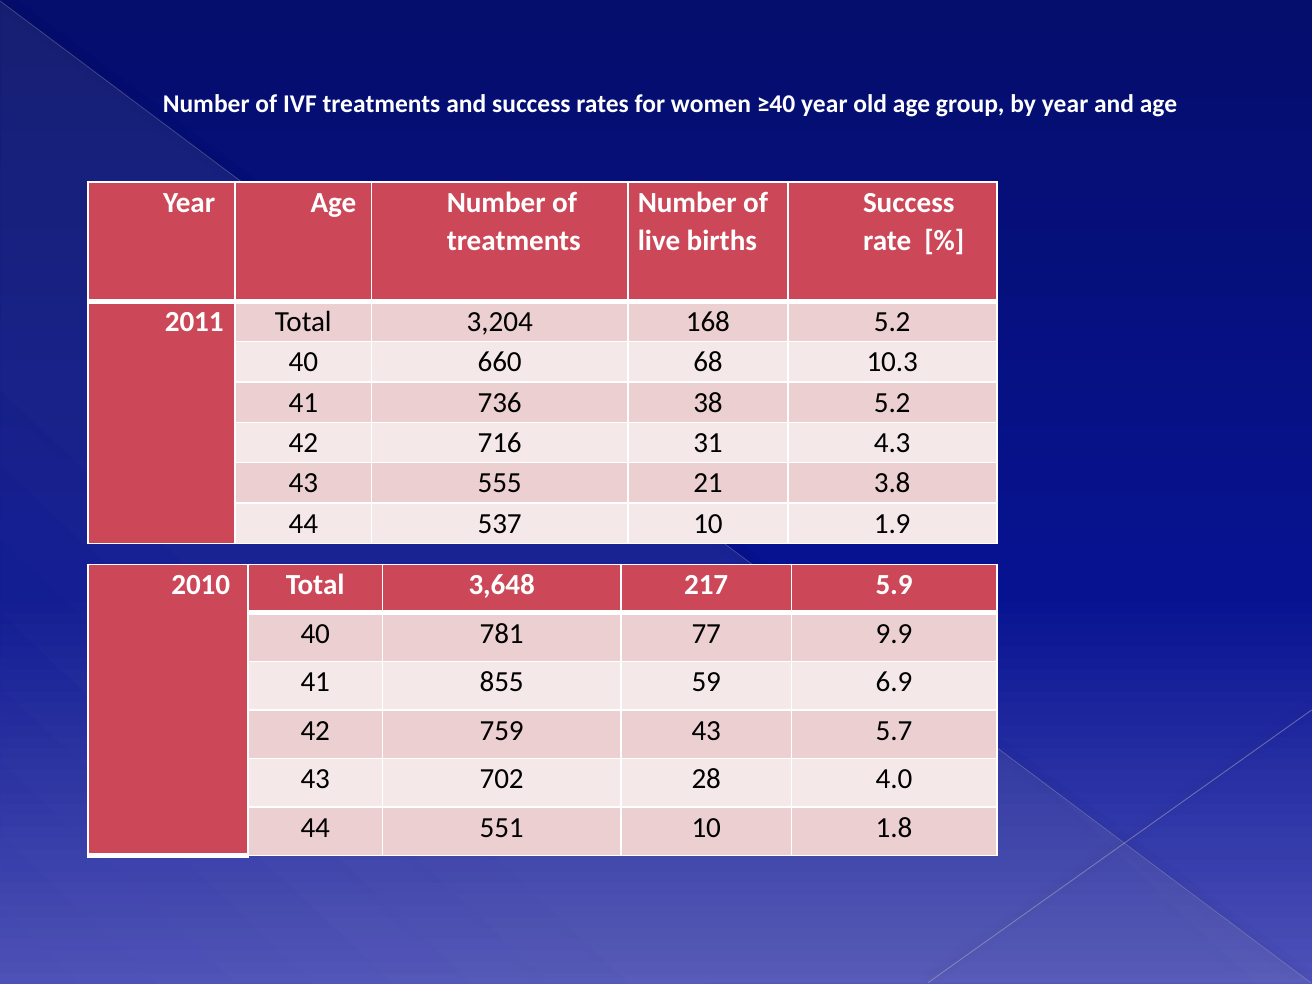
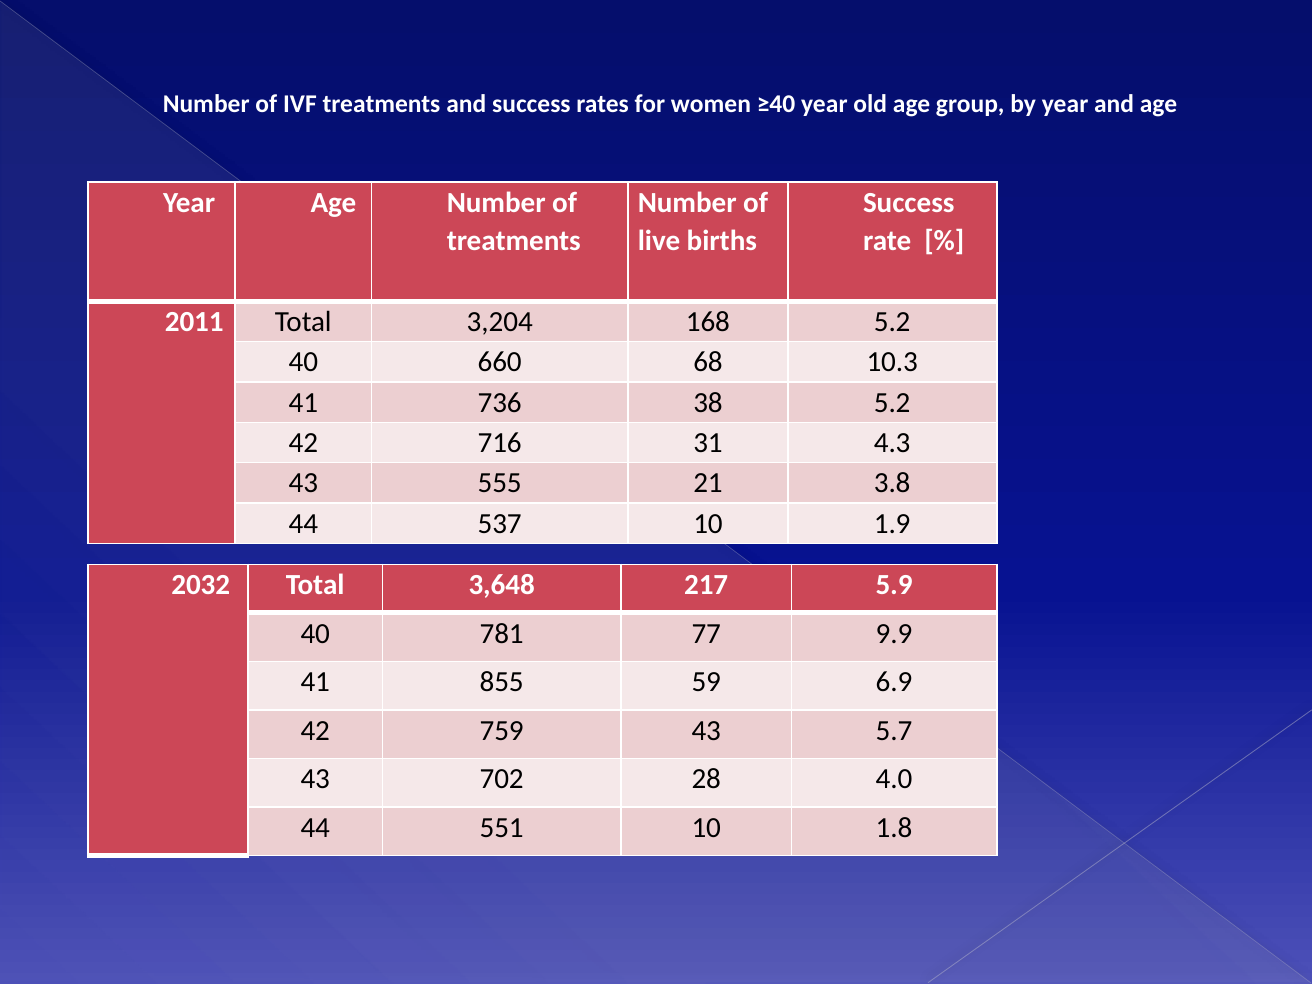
2010: 2010 -> 2032 (201, 585)
